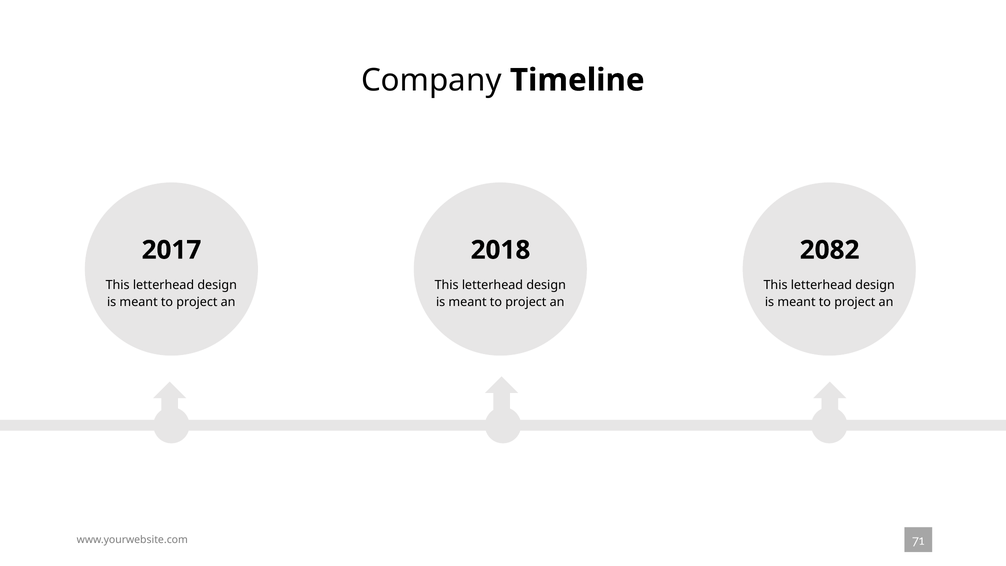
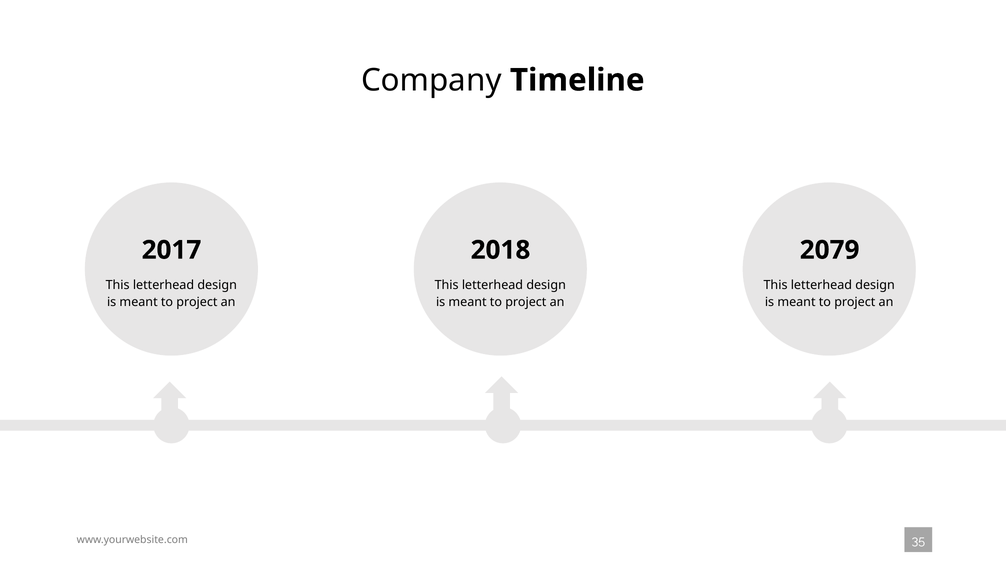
2082: 2082 -> 2079 (830, 250)
71: 71 -> 35 (918, 540)
